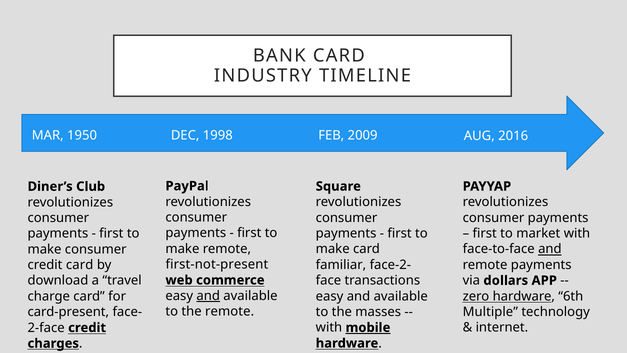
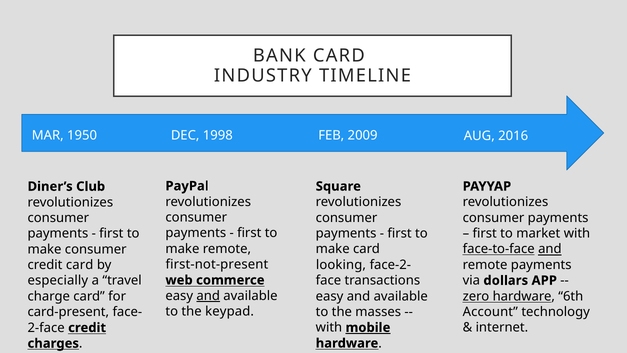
face-to-face underline: none -> present (499, 249)
familiar: familiar -> looking (341, 265)
download: download -> especially (58, 280)
the remote: remote -> keypad (230, 311)
Multiple: Multiple -> Account (490, 312)
